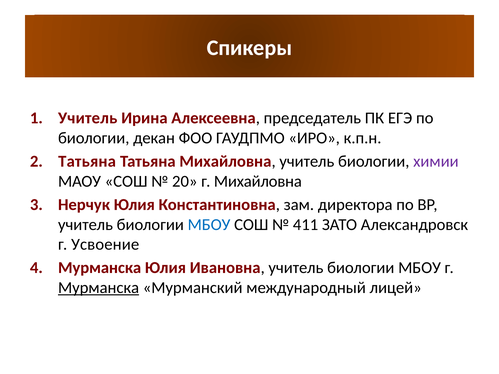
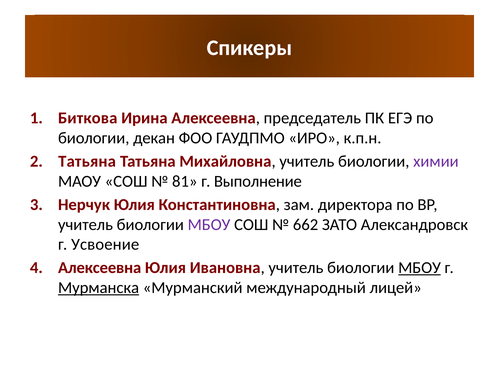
Учитель: Учитель -> Биткова (88, 118)
20: 20 -> 81 (185, 181)
г Михайловна: Михайловна -> Выполнение (258, 181)
МБОУ colour: blue -> purple (209, 225)
411: 411 -> 662 (306, 225)
Мурманска: Мурманска -> Алексеевна (100, 268)
МБОУ underline: none -> present (420, 268)
